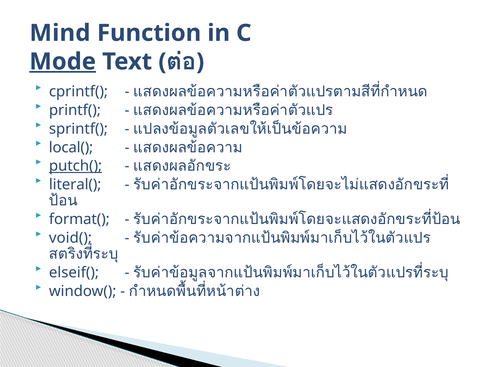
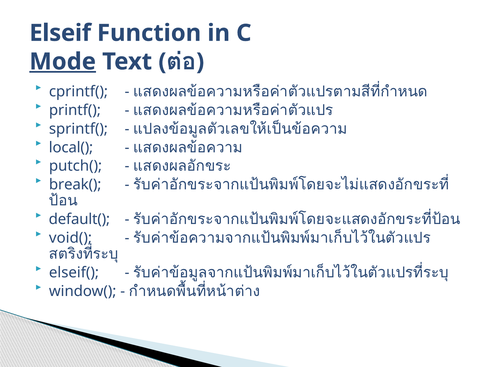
Mind: Mind -> Elseif (60, 33)
putch( underline: present -> none (76, 166)
literal(: literal( -> break( (75, 185)
format(: format( -> default( (79, 220)
